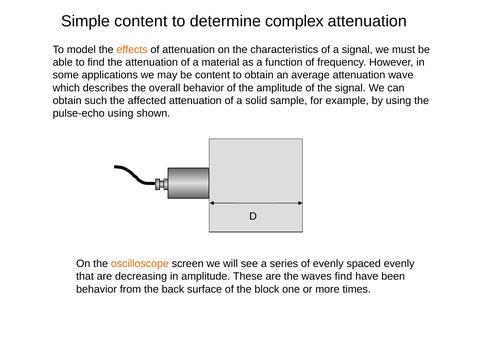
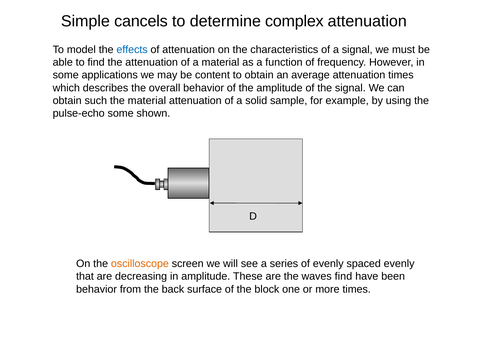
Simple content: content -> cancels (141, 21)
effects colour: orange -> blue (132, 50)
attenuation wave: wave -> times (401, 75)
the affected: affected -> material (147, 101)
pulse-echo using: using -> some (121, 113)
